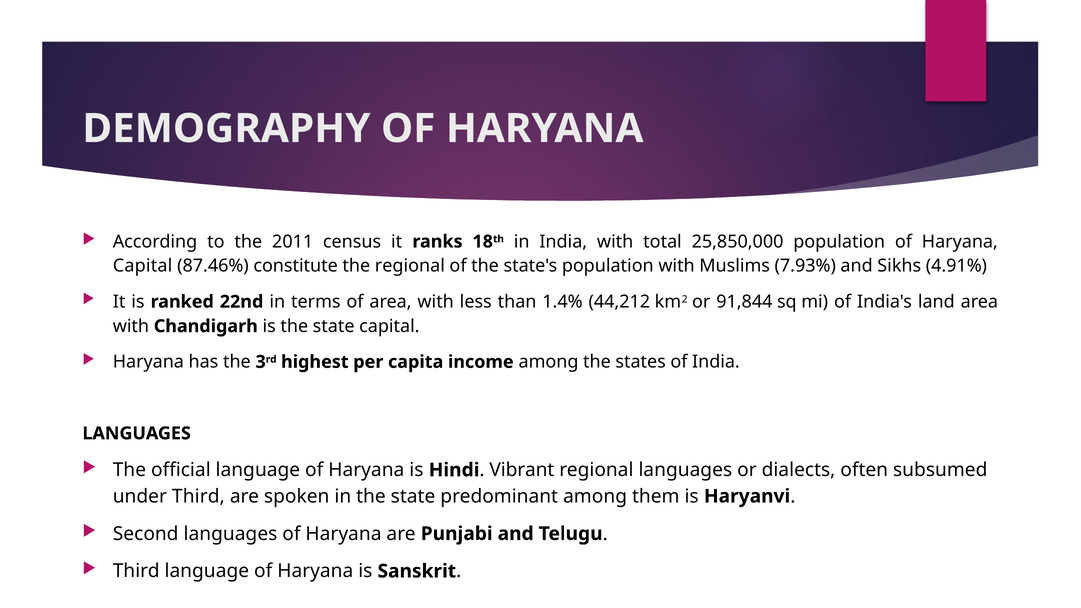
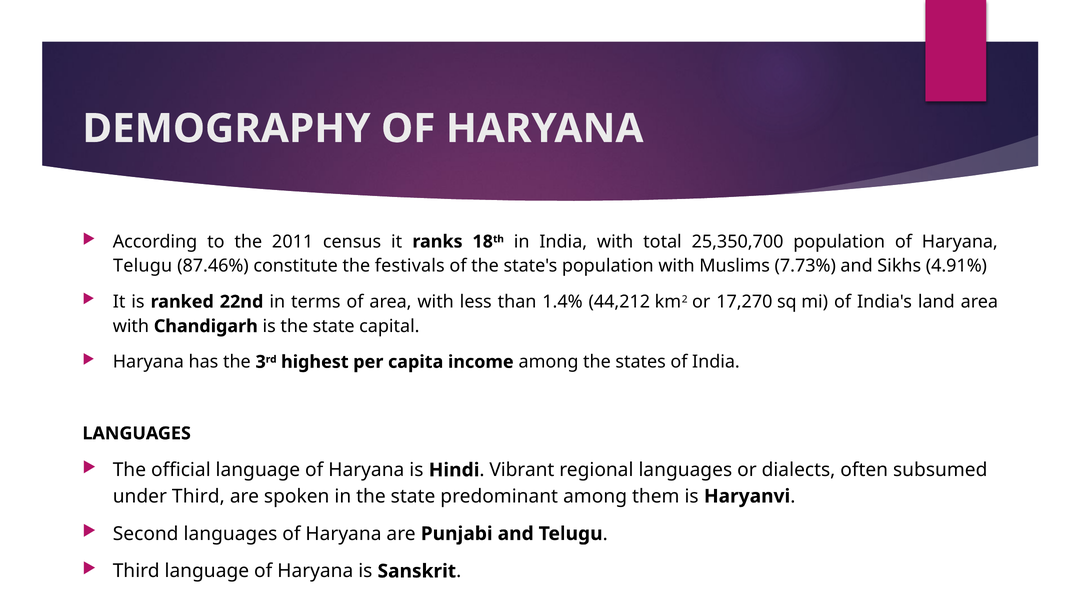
25,850,000: 25,850,000 -> 25,350,700 (738, 242)
Capital: Capital -> Telugu (143, 266)
the regional: regional -> festivals (410, 266)
7.93%: 7.93% -> 7.73% (805, 266)
91,844: 91,844 -> 17,270 (744, 302)
